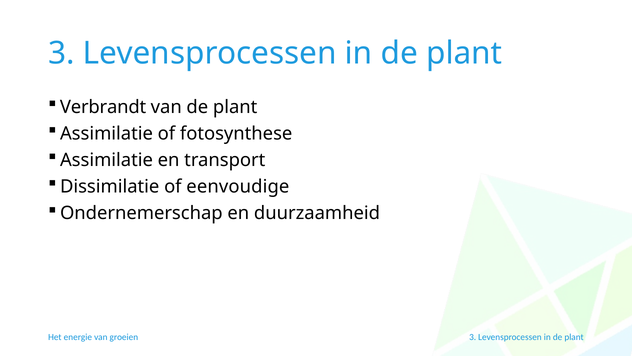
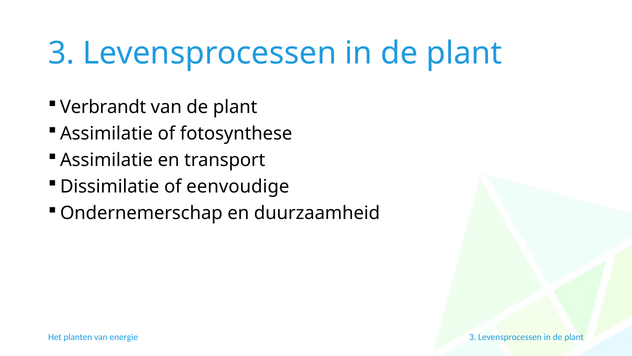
energie: energie -> planten (78, 337)
groeien: groeien -> energie (124, 337)
